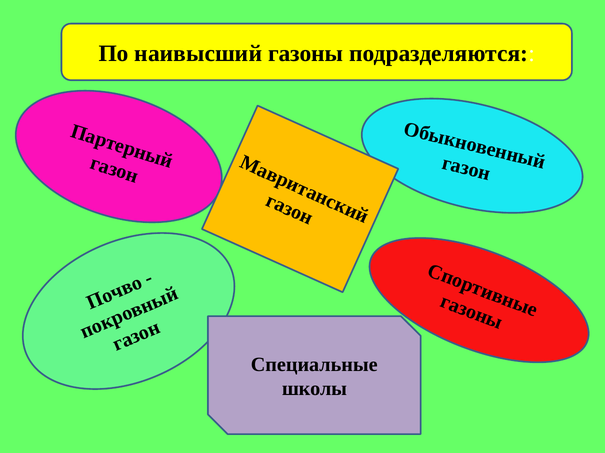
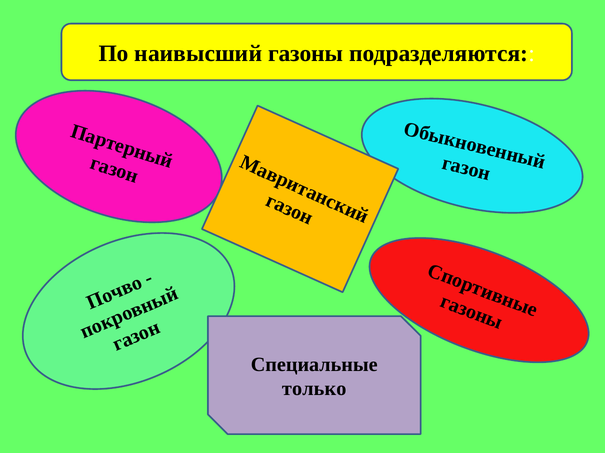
школы: школы -> только (314, 389)
